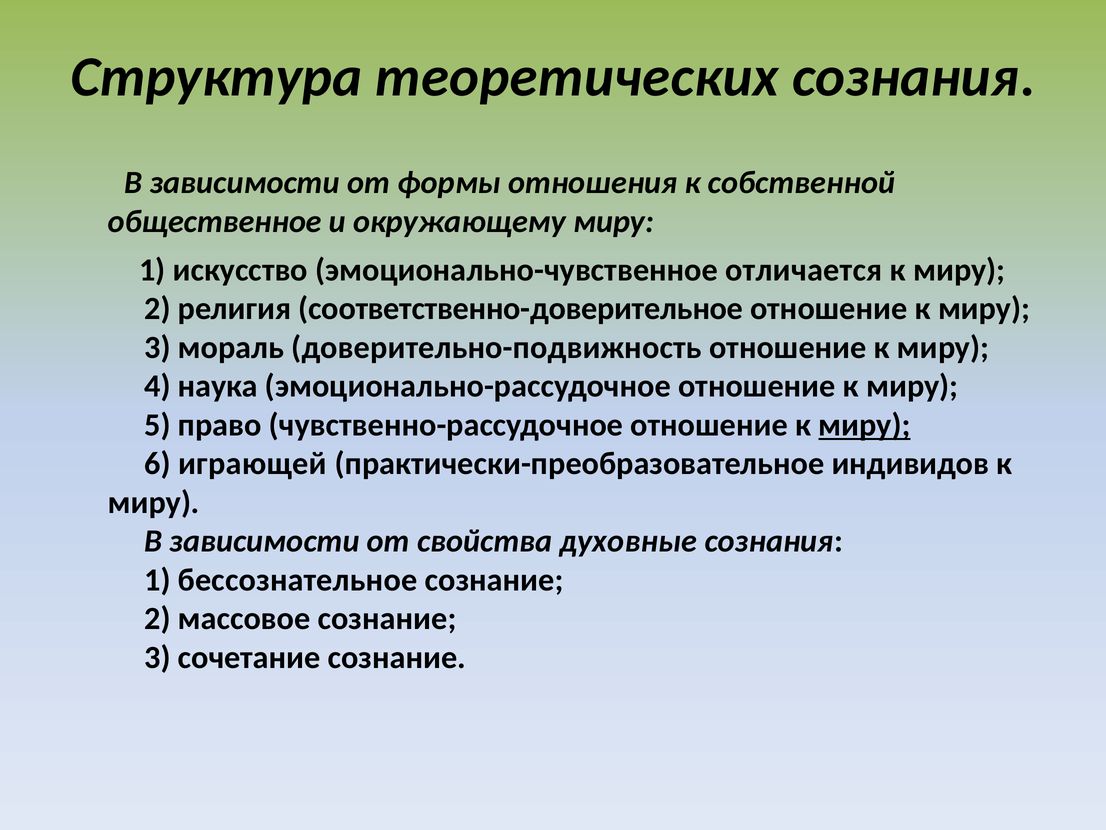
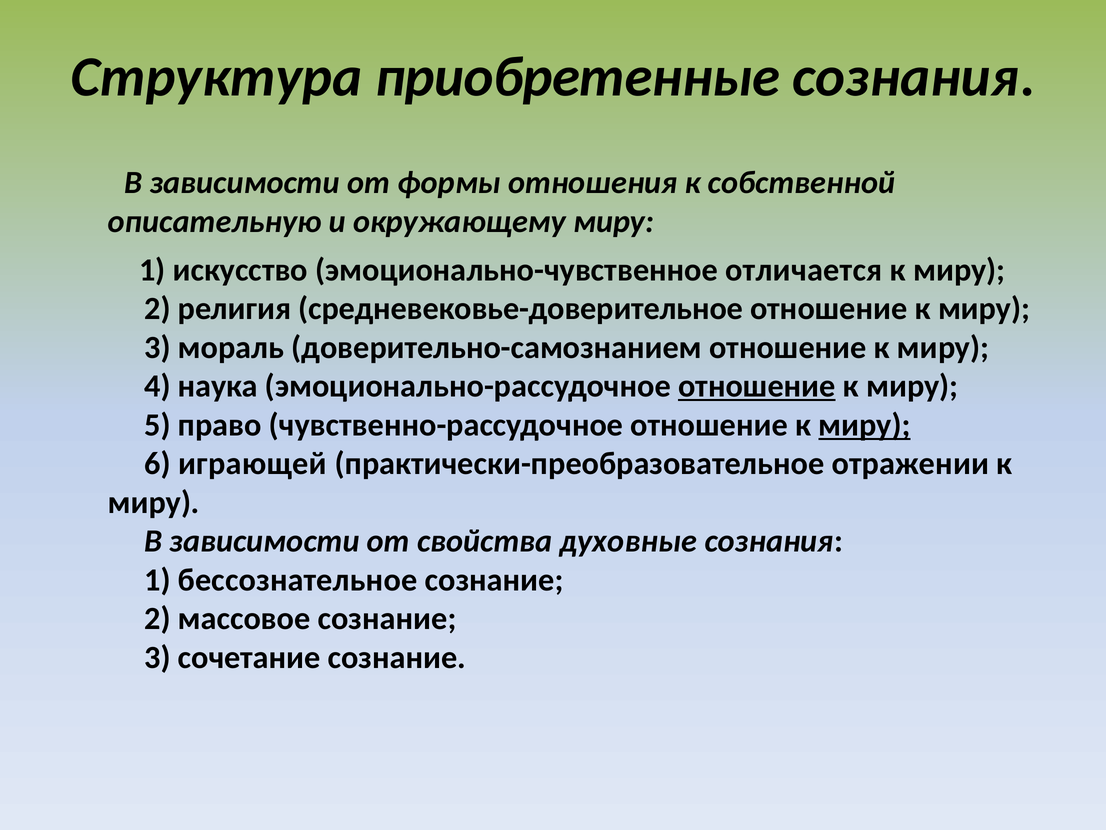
теоретических: теоретических -> приобретенные (577, 77)
общественное: общественное -> описательную (215, 221)
соответственно-доверительное: соответственно-доверительное -> средневековье-доверительное (521, 309)
доверительно-подвижность: доверительно-подвижность -> доверительно-самознанием (497, 347)
отношение underline: none -> present (757, 386)
индивидов: индивидов -> отражении (910, 463)
